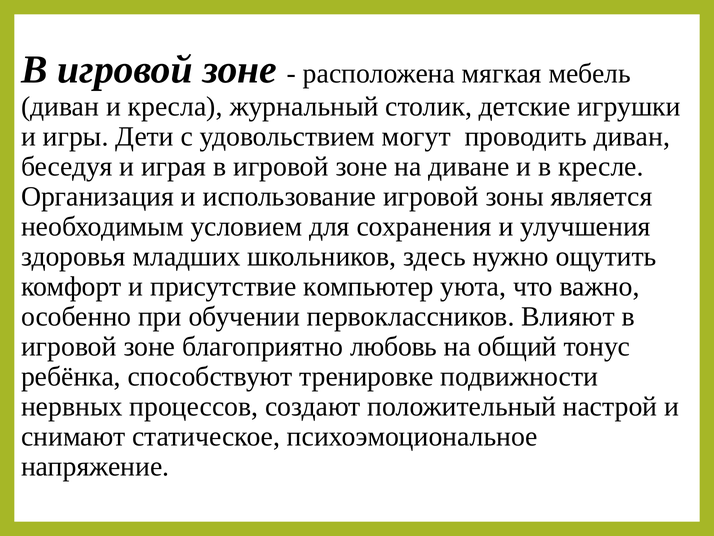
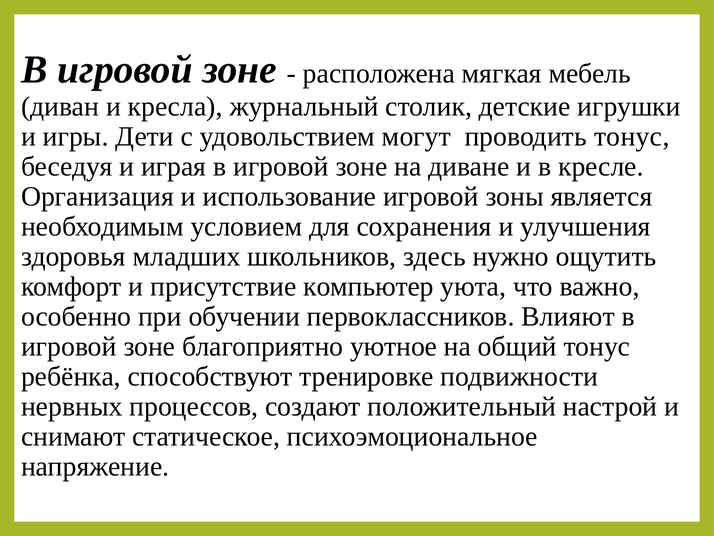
проводить диван: диван -> тонус (632, 136)
любовь: любовь -> уютное (394, 346)
